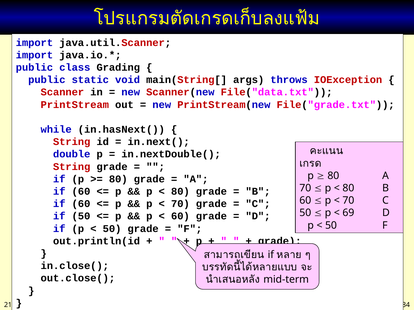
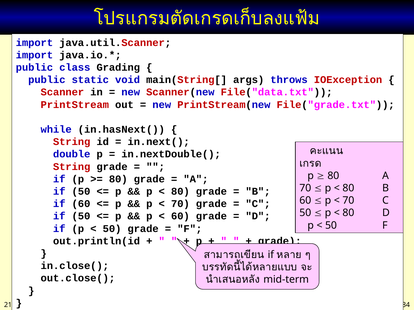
60: 60 -> 50 (81, 192)
69: 69 -> 80 (348, 213)
